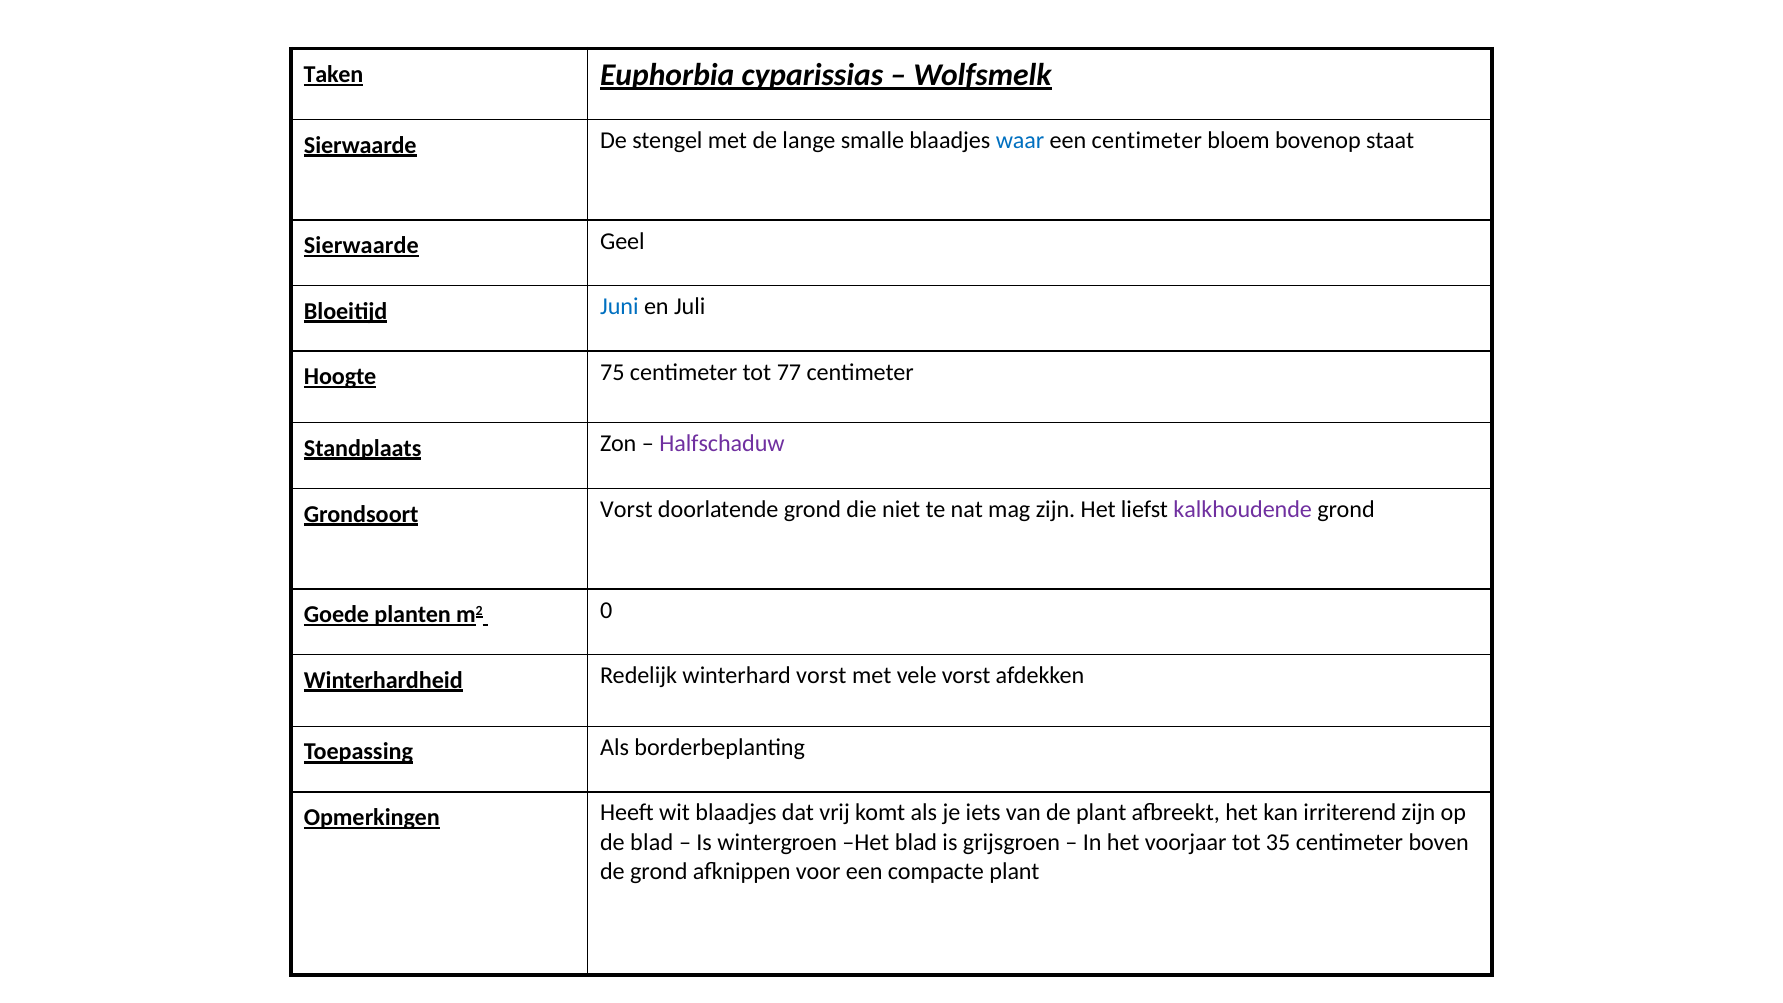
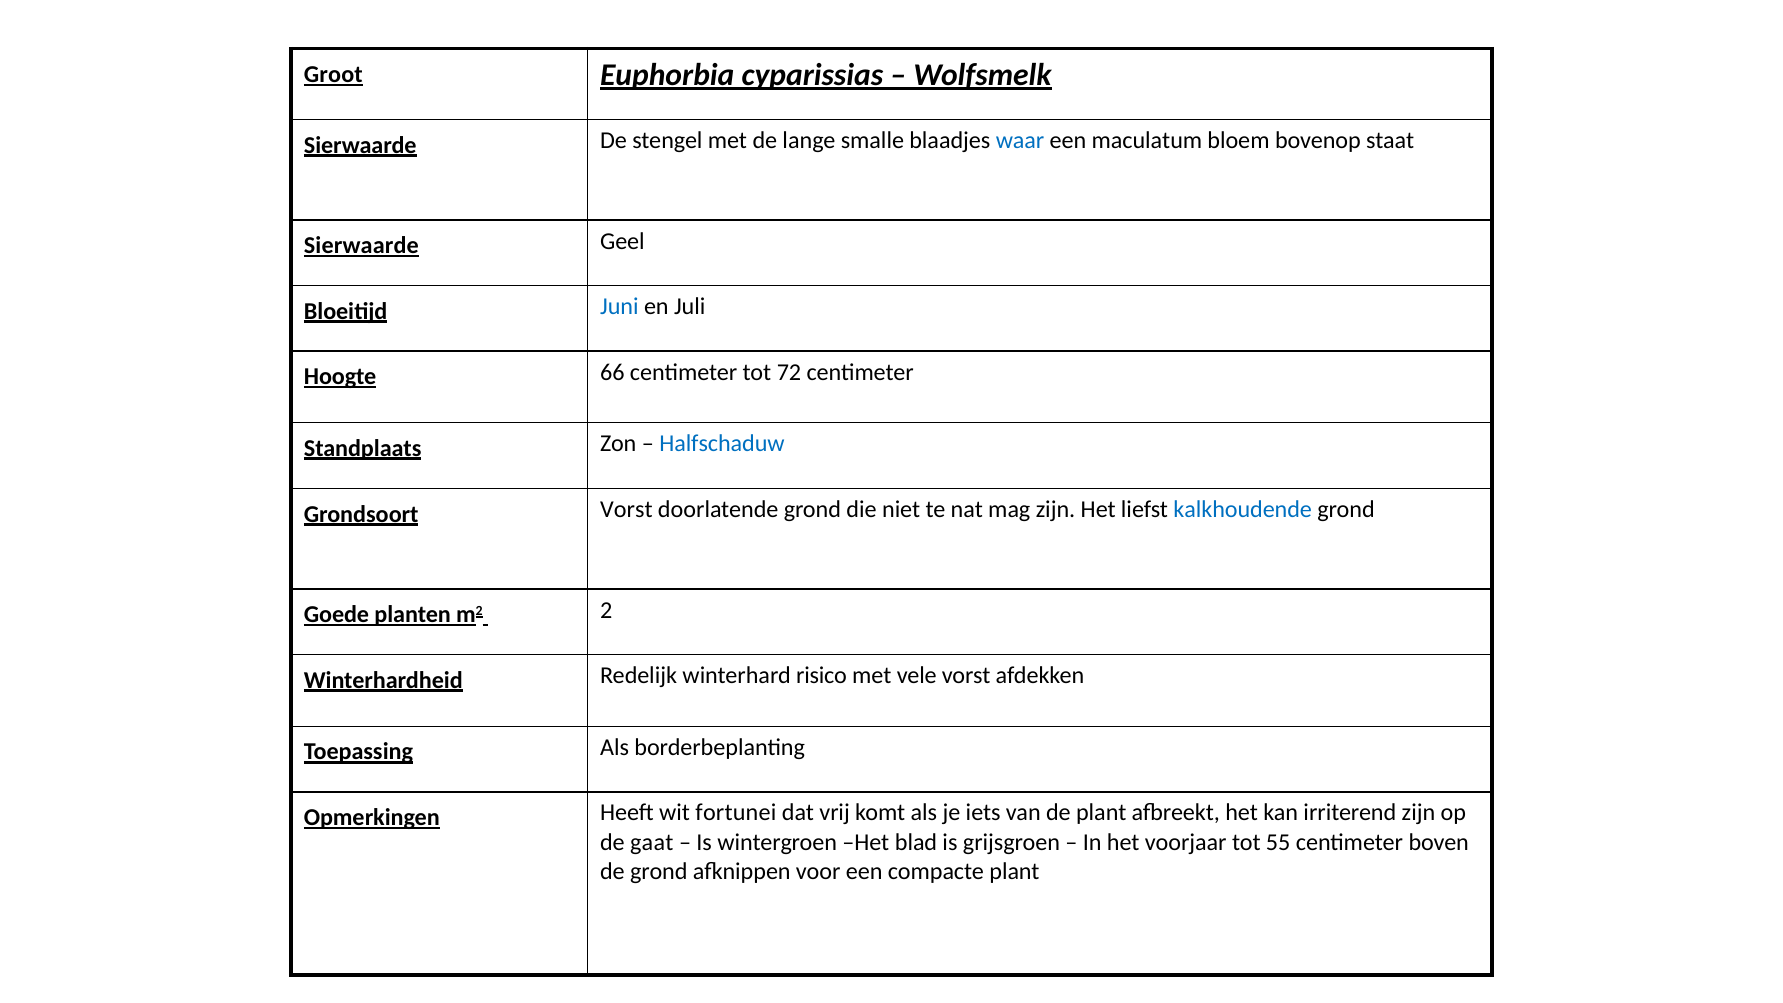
Taken: Taken -> Groot (333, 74)
een centimeter: centimeter -> maculatum (1147, 141)
75: 75 -> 66 (612, 372)
77: 77 -> 72 (789, 372)
Halfschaduw colour: purple -> blue (722, 444)
kalkhoudende colour: purple -> blue (1243, 510)
0: 0 -> 2 (606, 610)
winterhard vorst: vorst -> risico (822, 676)
wit blaadjes: blaadjes -> fortunei (736, 813)
de blad: blad -> gaat (652, 842)
35: 35 -> 55 (1278, 842)
